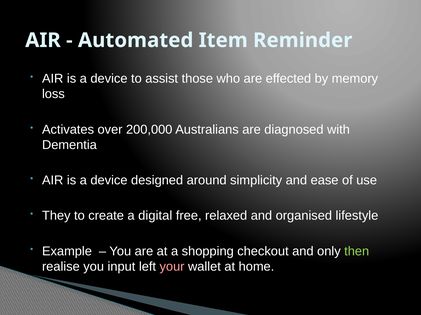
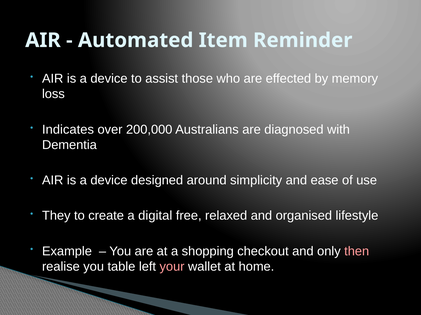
Activates: Activates -> Indicates (68, 130)
then colour: light green -> pink (357, 252)
input: input -> table (121, 267)
